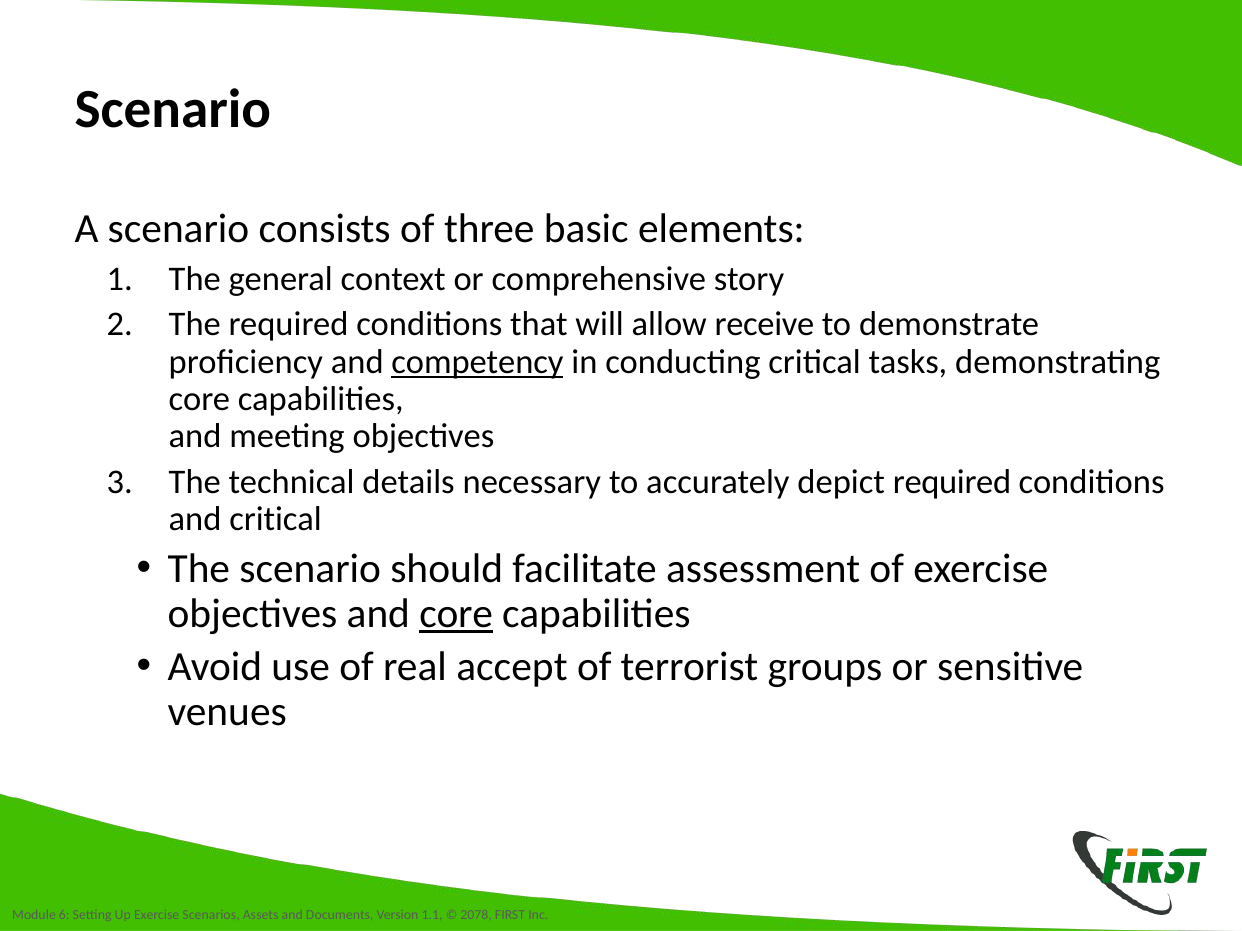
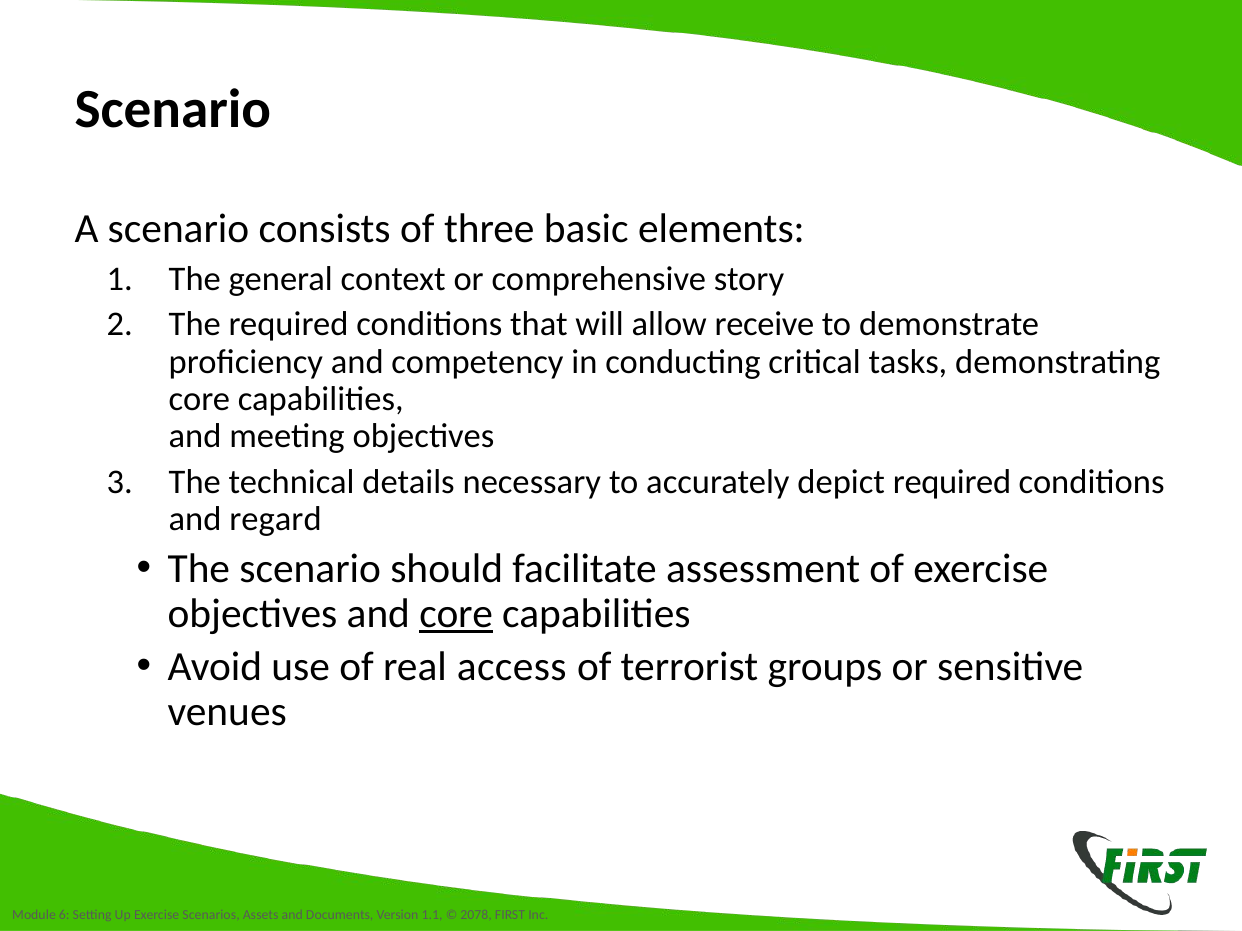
competency underline: present -> none (477, 362)
and critical: critical -> regard (275, 520)
accept: accept -> access (512, 667)
